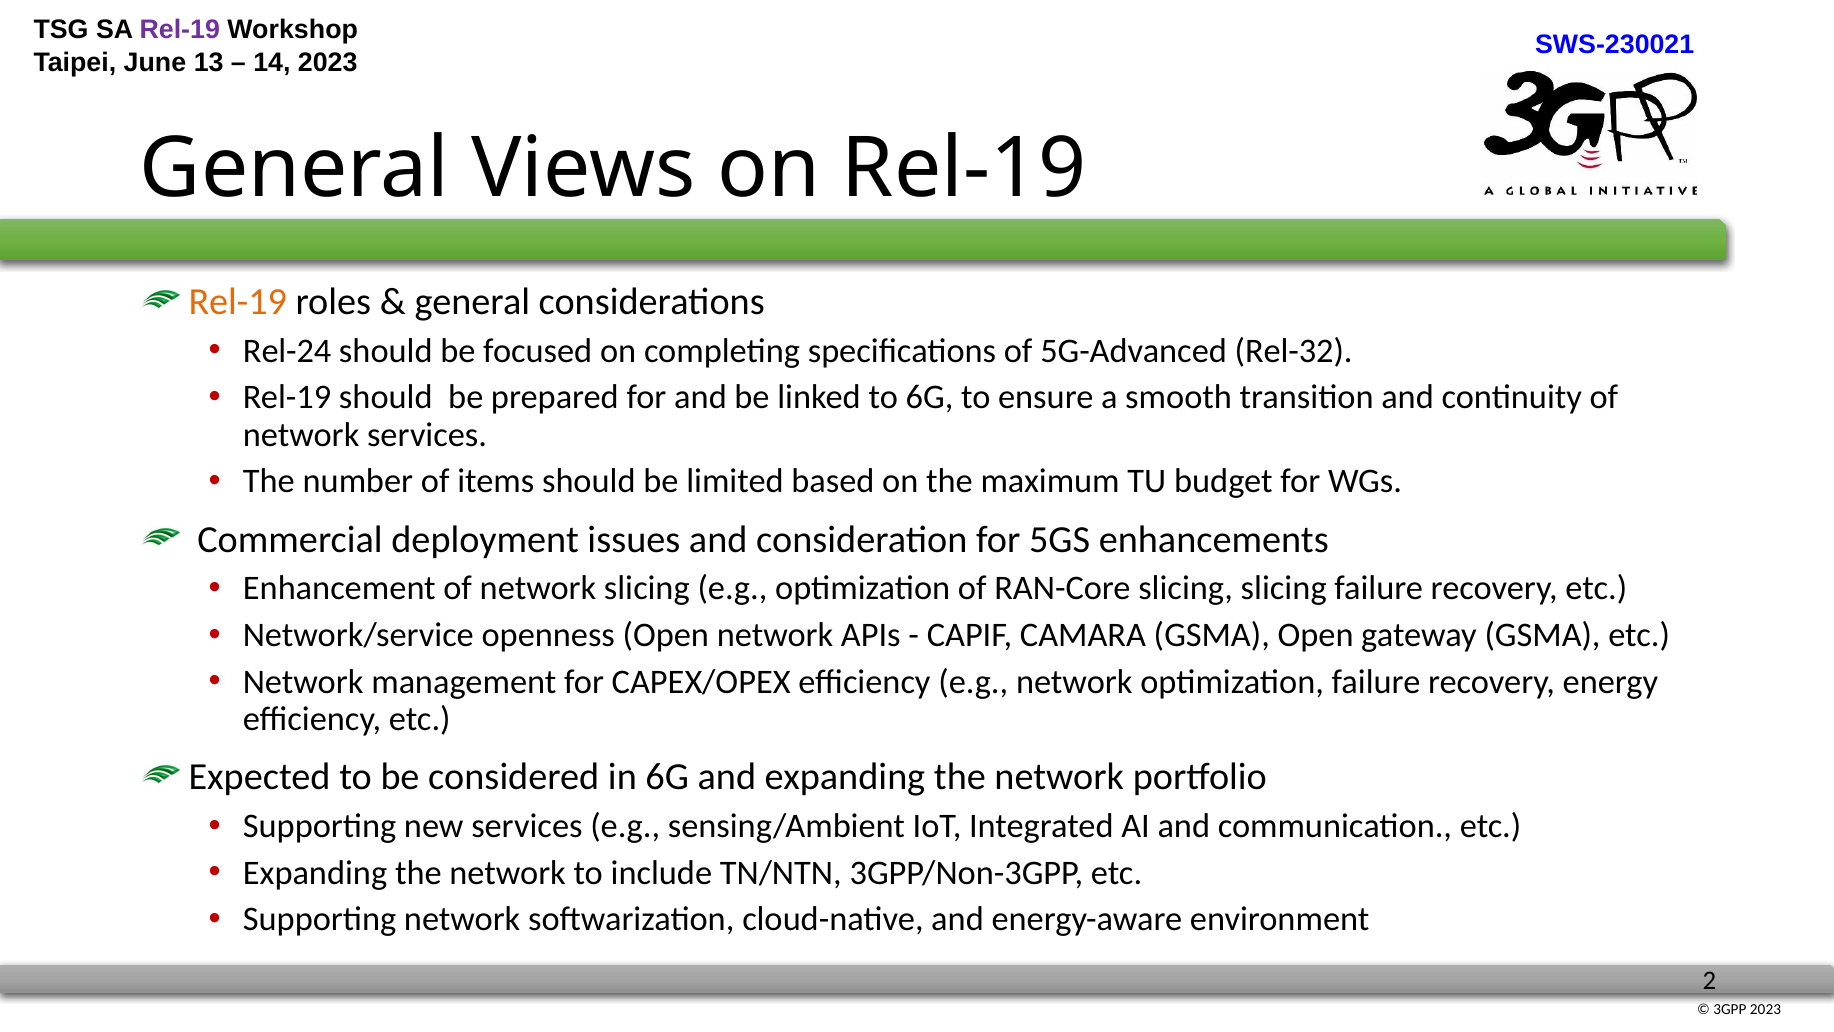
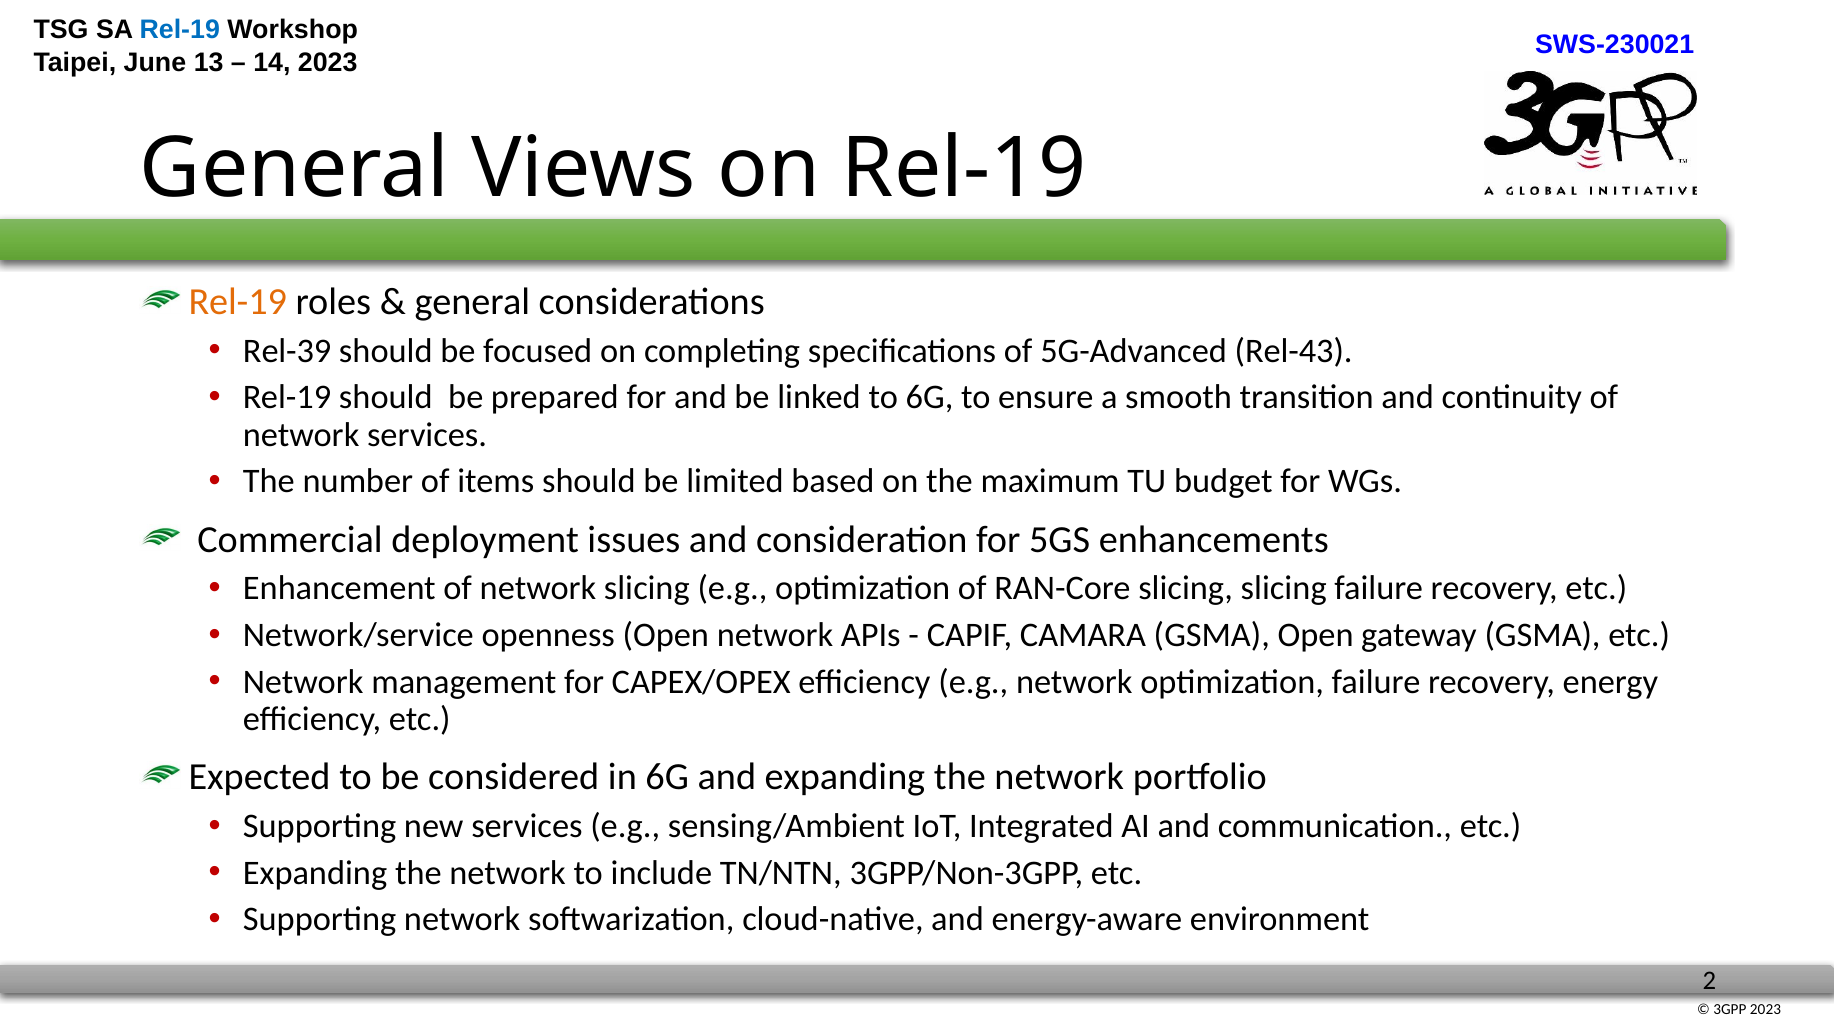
Rel-19 colour: purple -> blue (180, 30)
Rel-24: Rel-24 -> Rel-39 (287, 351)
Rel-32: Rel-32 -> Rel-43 (1294, 351)
